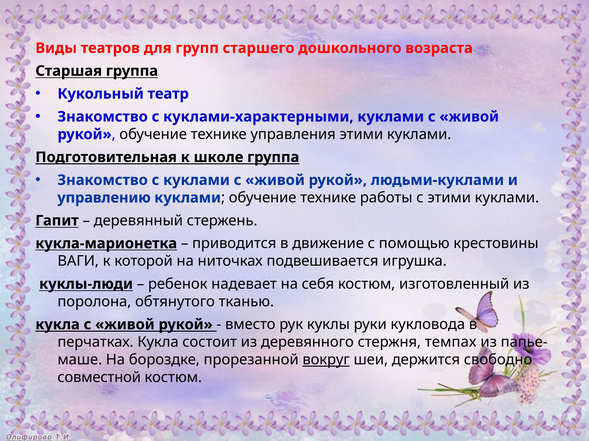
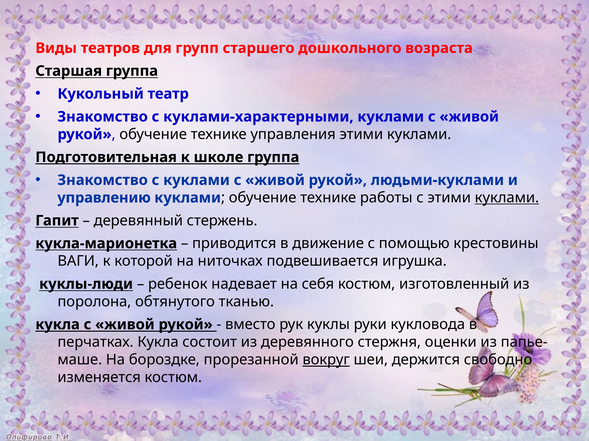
куклами underline: none -> present (507, 198)
темпах: темпах -> оценки (451, 343)
совместной: совместной -> изменяется (99, 378)
